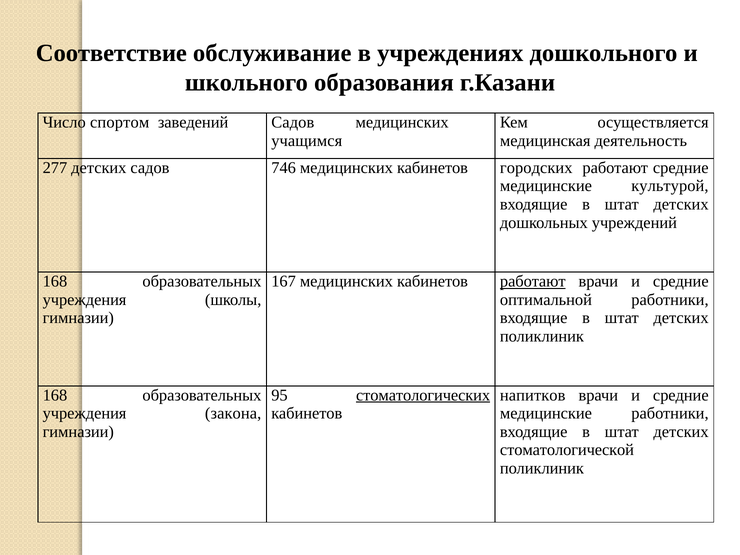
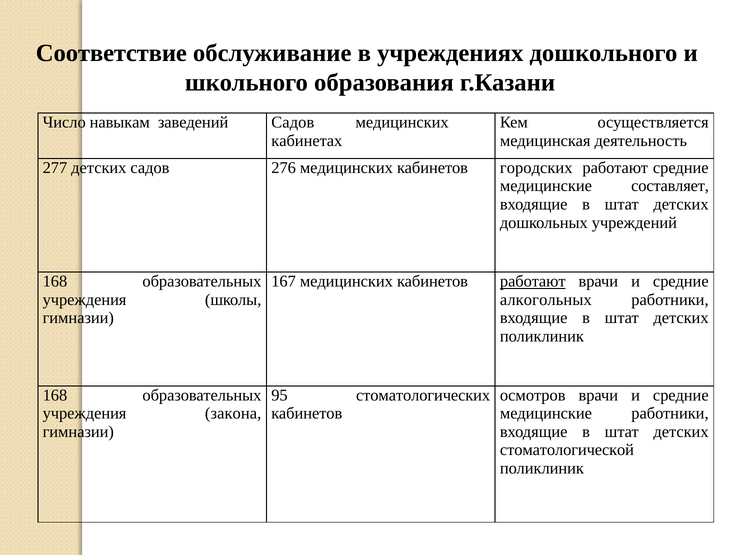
спортом: спортом -> навыкам (120, 122)
учащимся: учащимся -> кабинетах (307, 141)
746: 746 -> 276 (284, 168)
культурой: культурой -> составляет (670, 186)
оптимальной: оптимальной -> алкогольных (546, 300)
стоматологических underline: present -> none (423, 395)
напитков: напитков -> осмотров (533, 395)
